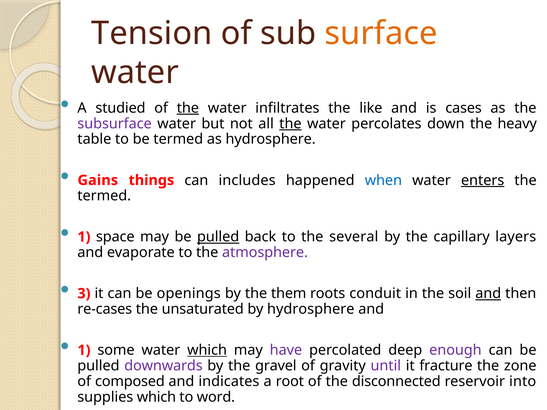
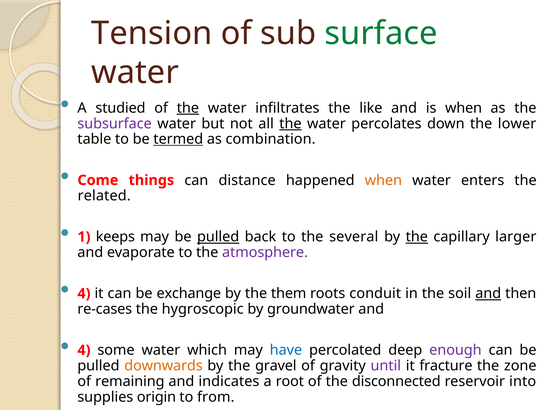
surface colour: orange -> green (381, 33)
is cases: cases -> when (464, 108)
heavy: heavy -> lower (517, 124)
termed underline: none -> present (178, 139)
as hydrosphere: hydrosphere -> combination (271, 139)
Gains: Gains -> Come (98, 180)
includes: includes -> distance (247, 180)
when colour: blue -> orange (383, 180)
enters underline: present -> none (483, 180)
termed: termed -> related (104, 196)
space: space -> keeps (115, 237)
the underline: none -> present (417, 237)
layers: layers -> larger (516, 237)
3: 3 -> 4 (84, 294)
openings: openings -> exchange (189, 294)
unsaturated: unsaturated -> hygroscopic (203, 309)
by hydrosphere: hydrosphere -> groundwater (311, 309)
1: 1 -> 4 (84, 350)
which underline: present -> none (207, 350)
have colour: purple -> blue (286, 350)
downwards colour: purple -> orange (163, 366)
composed: composed -> remaining (130, 382)
supplies which: which -> origin (156, 397)
word: word -> from (216, 397)
